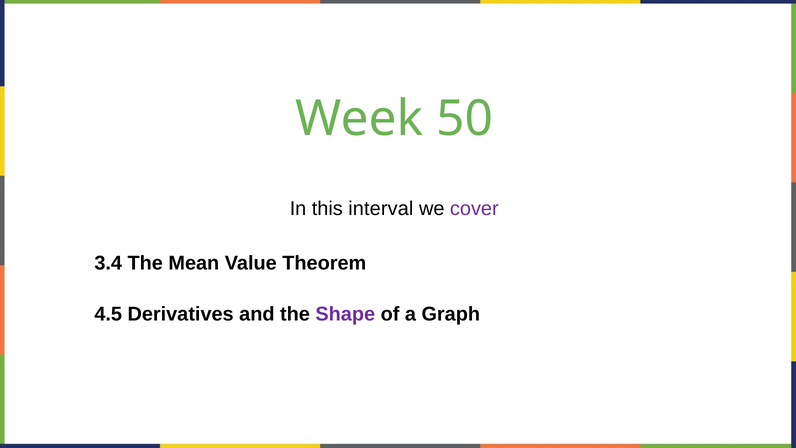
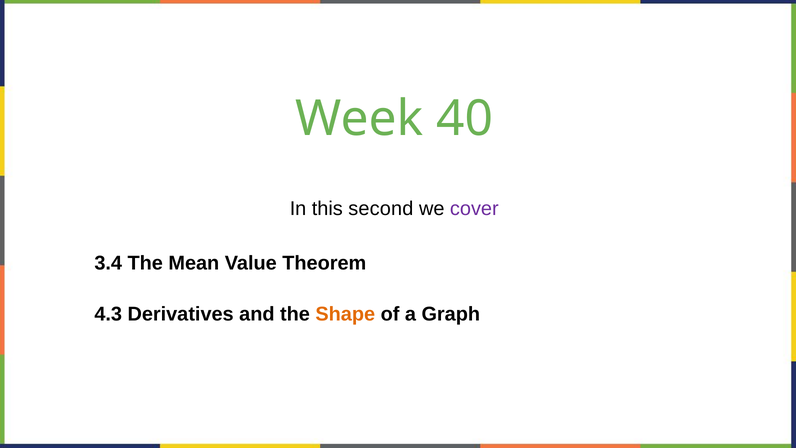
50: 50 -> 40 (465, 119)
interval: interval -> second (381, 209)
4.5: 4.5 -> 4.3 (108, 314)
Shape colour: purple -> orange (345, 314)
